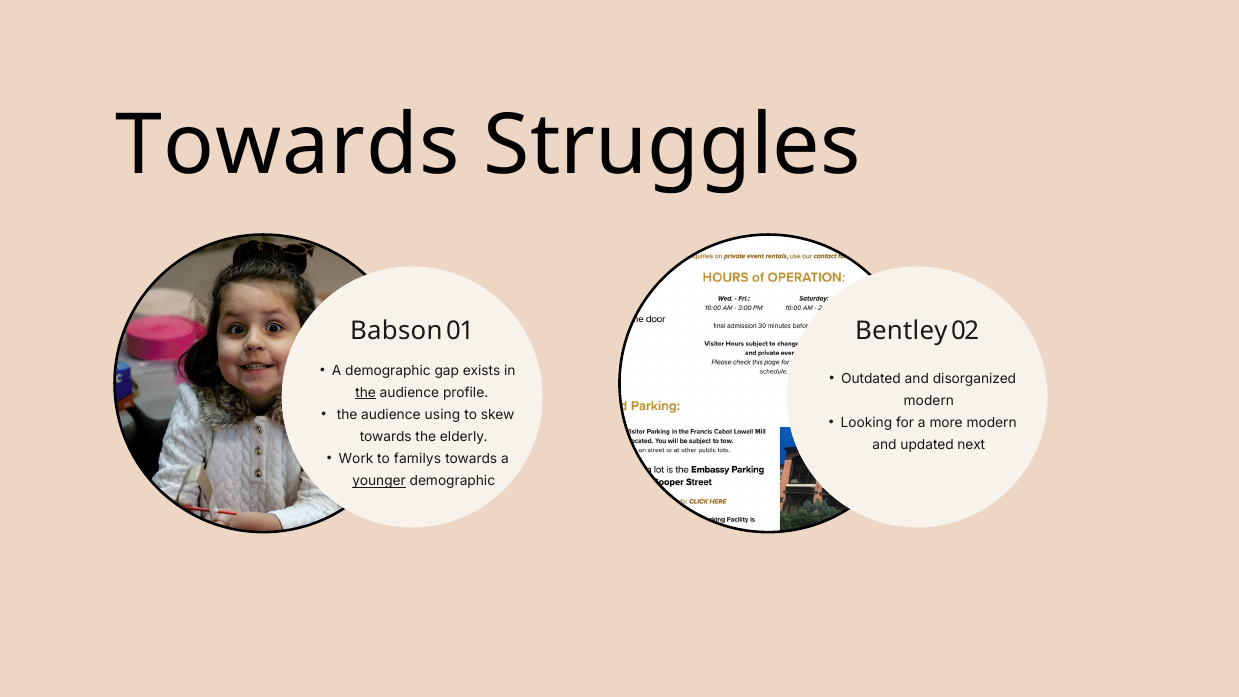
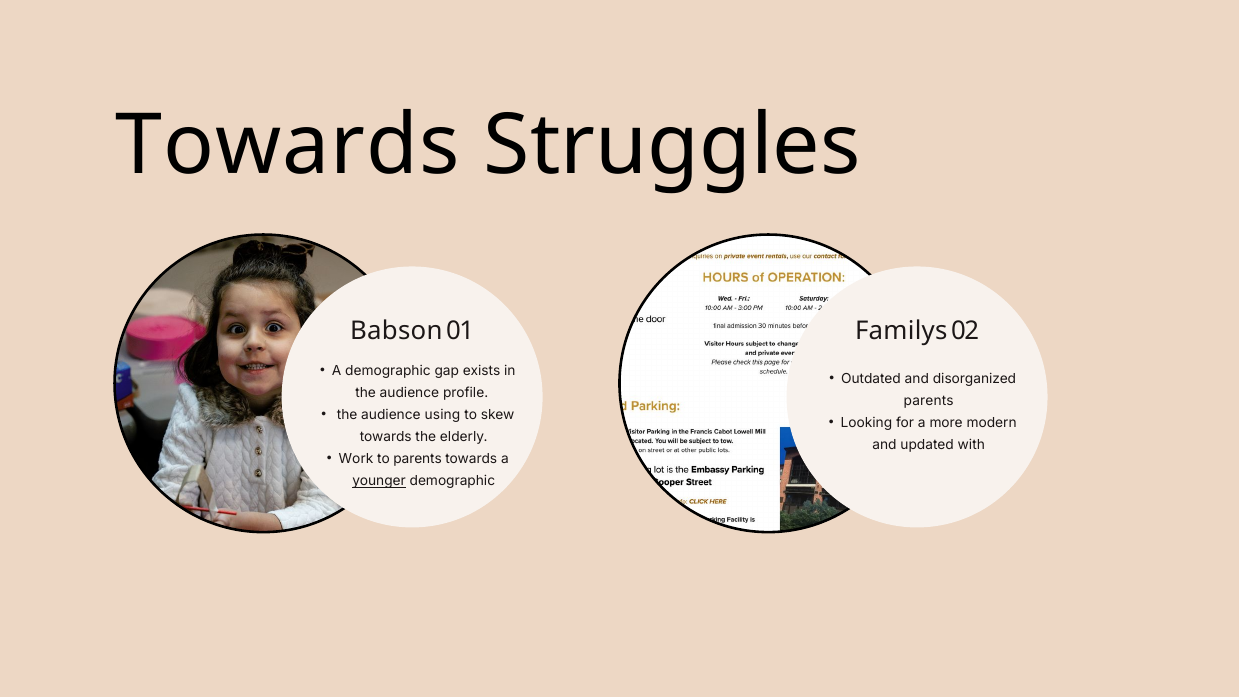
Bentley: Bentley -> Familys (901, 331)
the underline: present -> none (366, 393)
modern: modern -> parents (929, 401)
next: next -> with (971, 445)
to familys: familys -> parents (418, 459)
